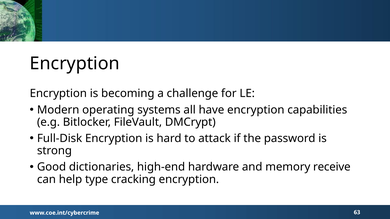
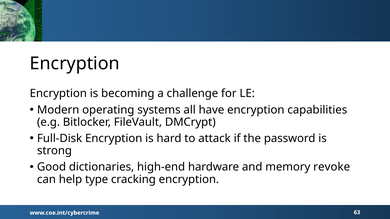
receive: receive -> revoke (332, 167)
